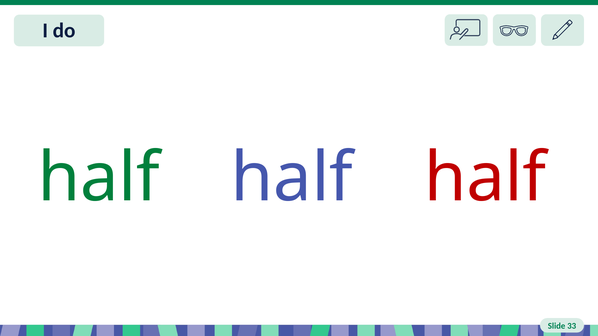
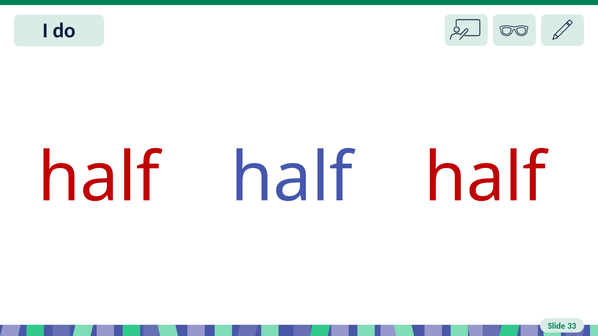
half colour: green -> red (99, 178)
